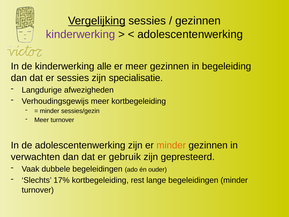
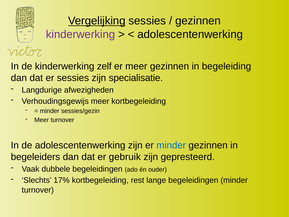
alle: alle -> zelf (104, 66)
minder colour: orange -> blue (171, 145)
verwachten: verwachten -> begeleiders (35, 157)
